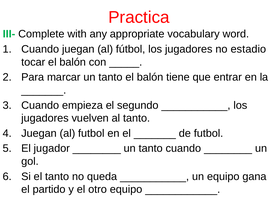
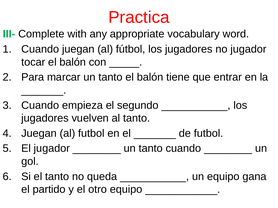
no estadio: estadio -> jugador (248, 49)
